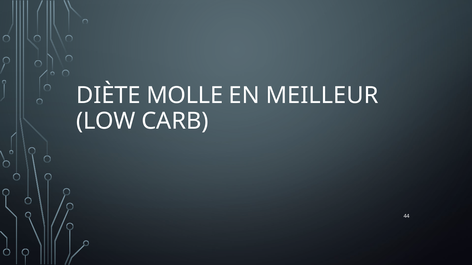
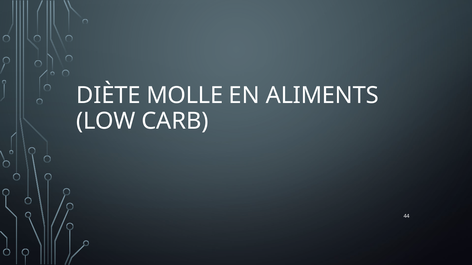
MEILLEUR: MEILLEUR -> ALIMENTS (322, 96)
